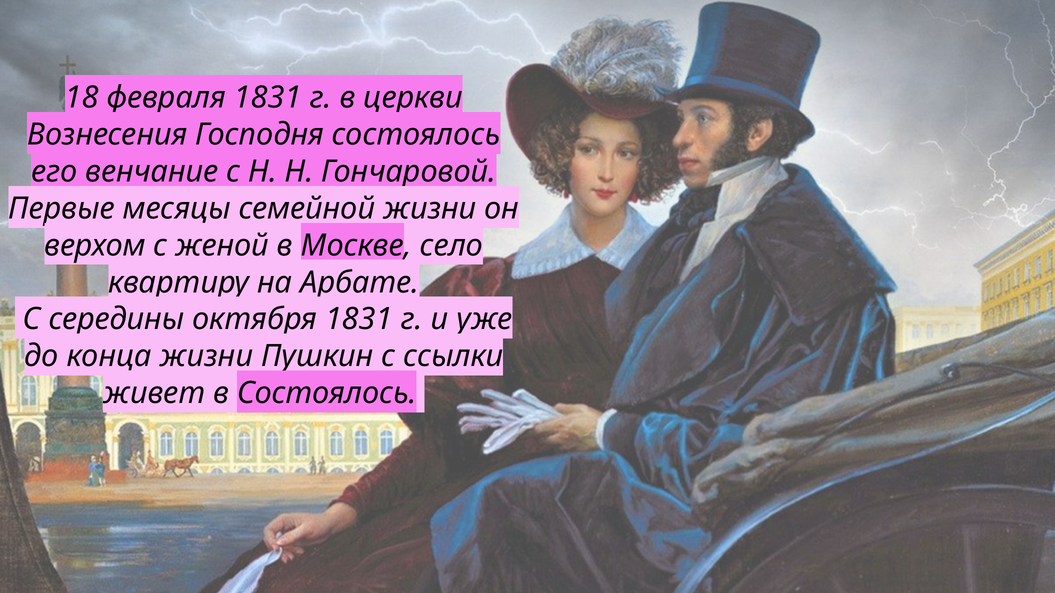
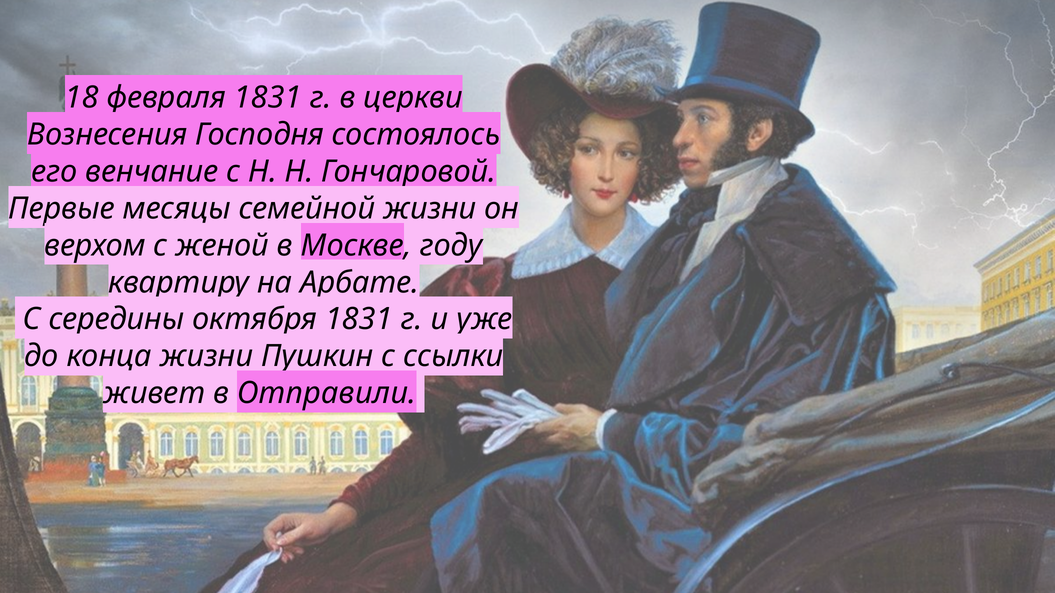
село: село -> году (451, 246)
в Состоялось: Состоялось -> Отправили (327, 393)
